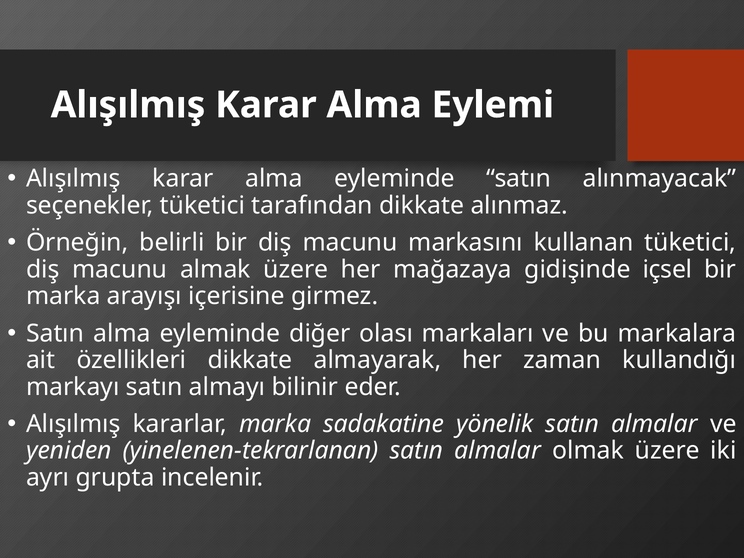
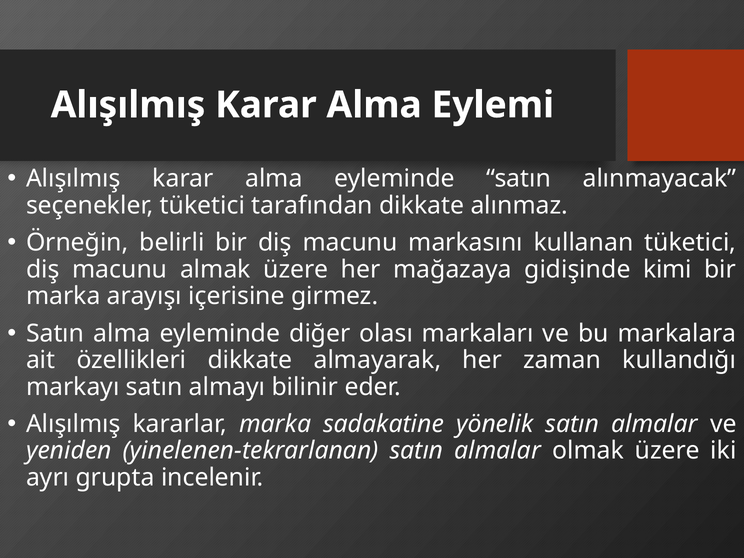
içsel: içsel -> kimi (667, 269)
